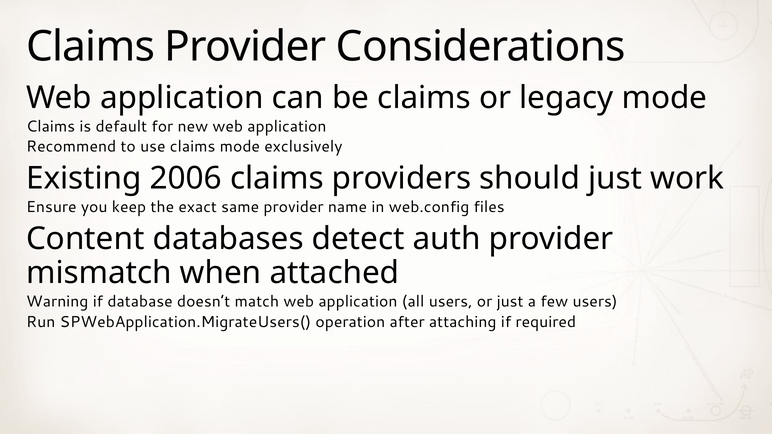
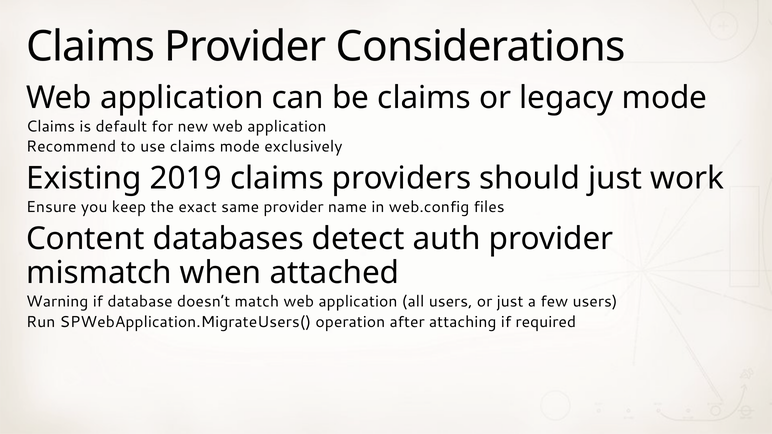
2006: 2006 -> 2019 (186, 179)
